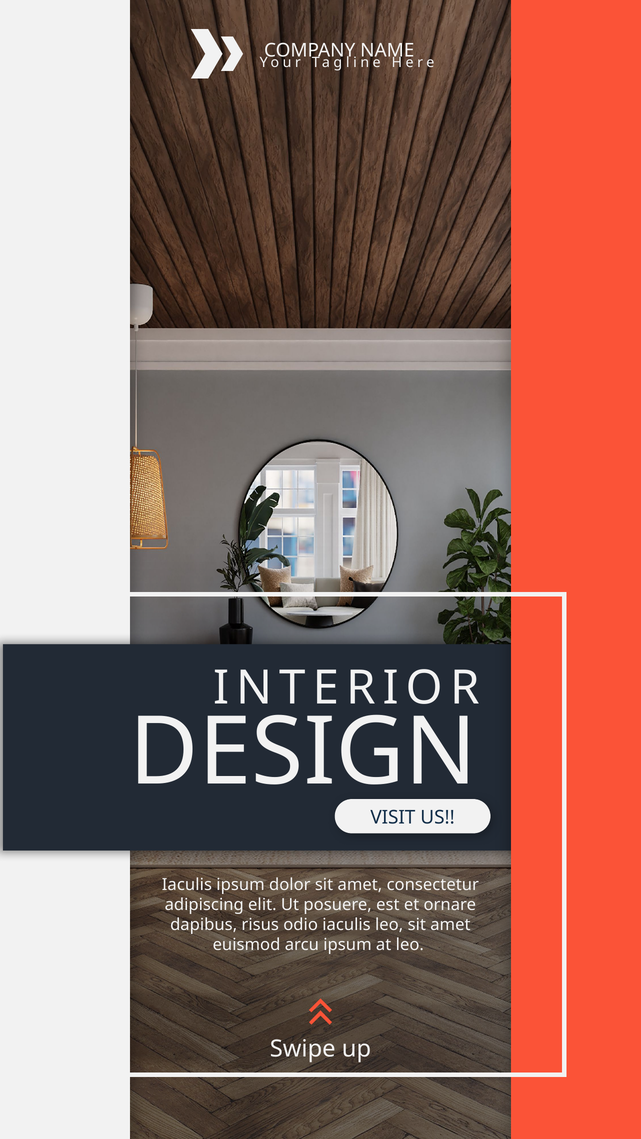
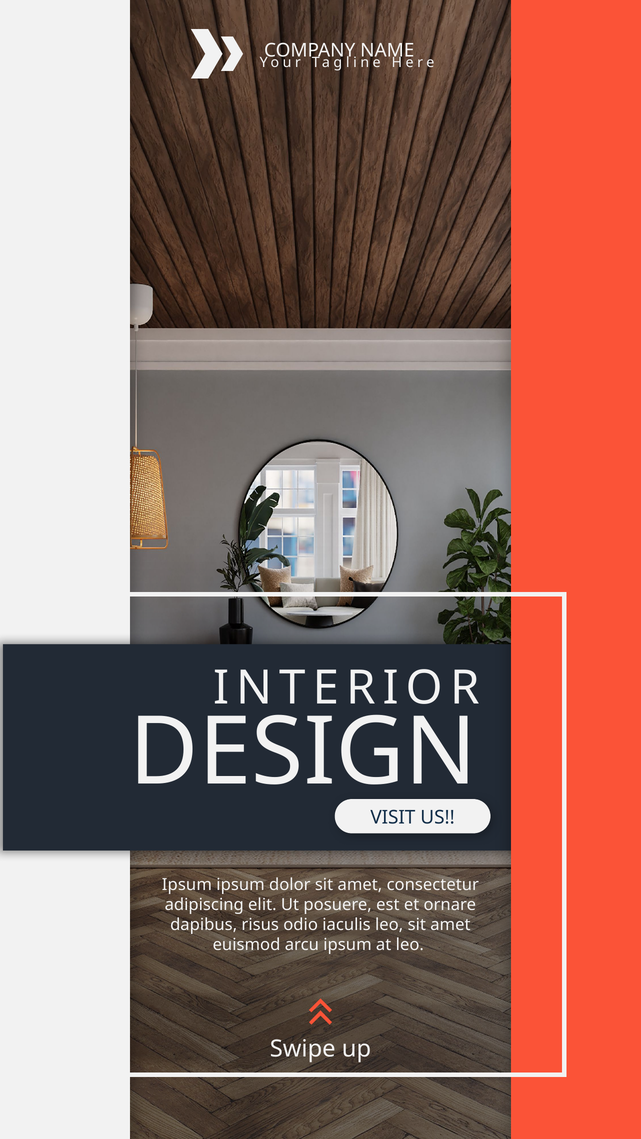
Iaculis: Iaculis -> Ipsum (187, 885)
